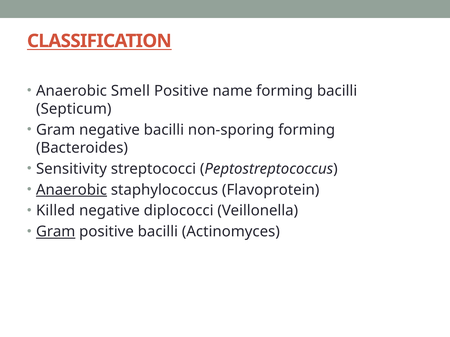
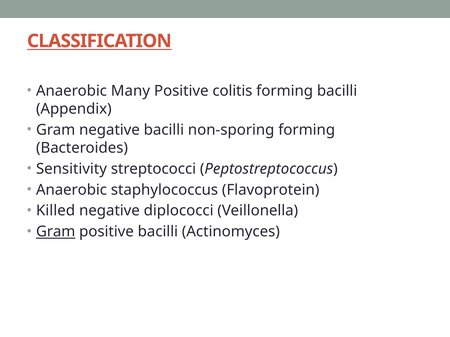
Smell: Smell -> Many (130, 91)
name: name -> colitis (232, 91)
Septicum: Septicum -> Appendix (74, 109)
Anaerobic underline: present -> none (71, 190)
